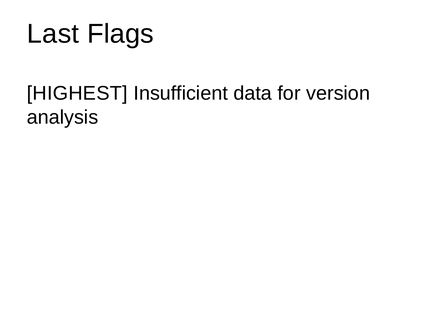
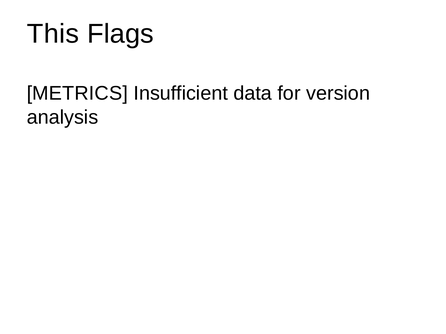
Last: Last -> This (53, 34)
HIGHEST: HIGHEST -> METRICS (77, 94)
